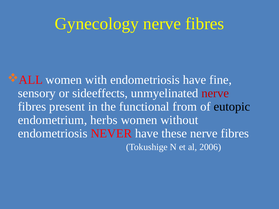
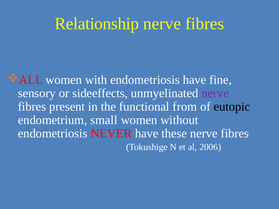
Gynecology: Gynecology -> Relationship (97, 24)
nerve colour: red -> purple (215, 93)
herbs: herbs -> small (104, 120)
